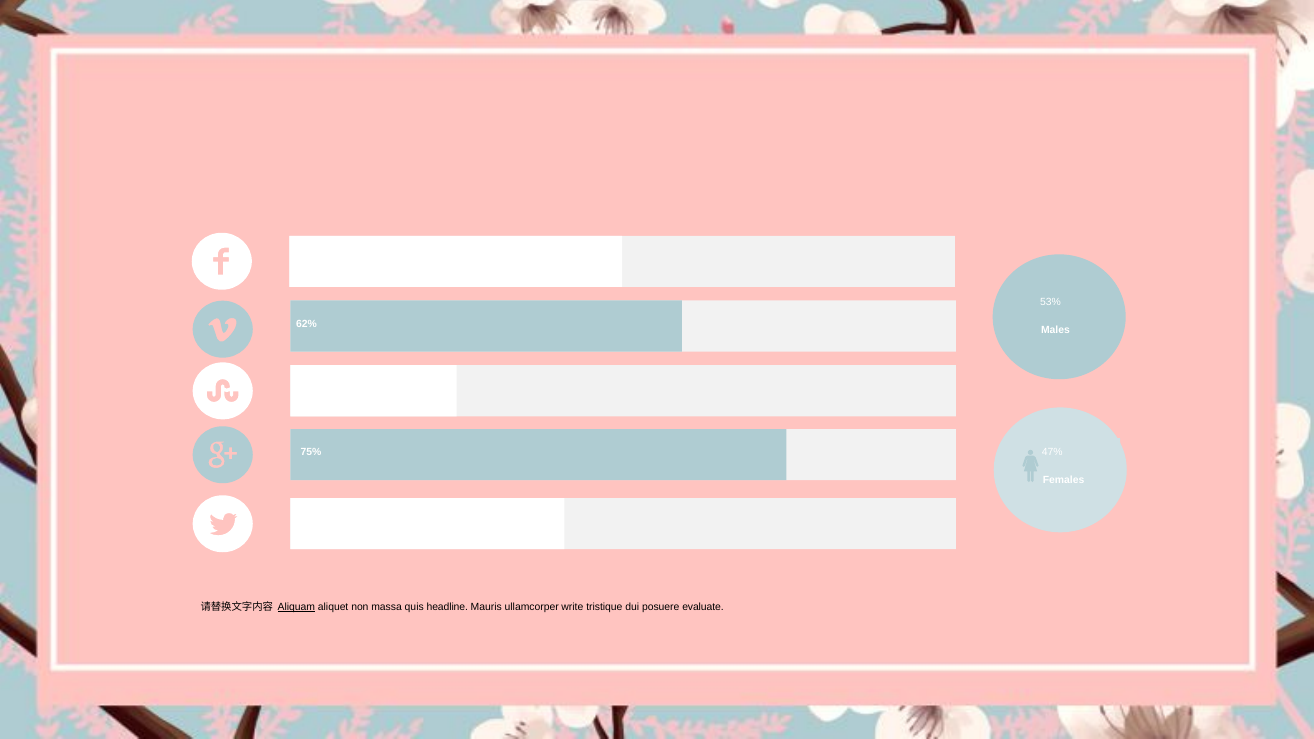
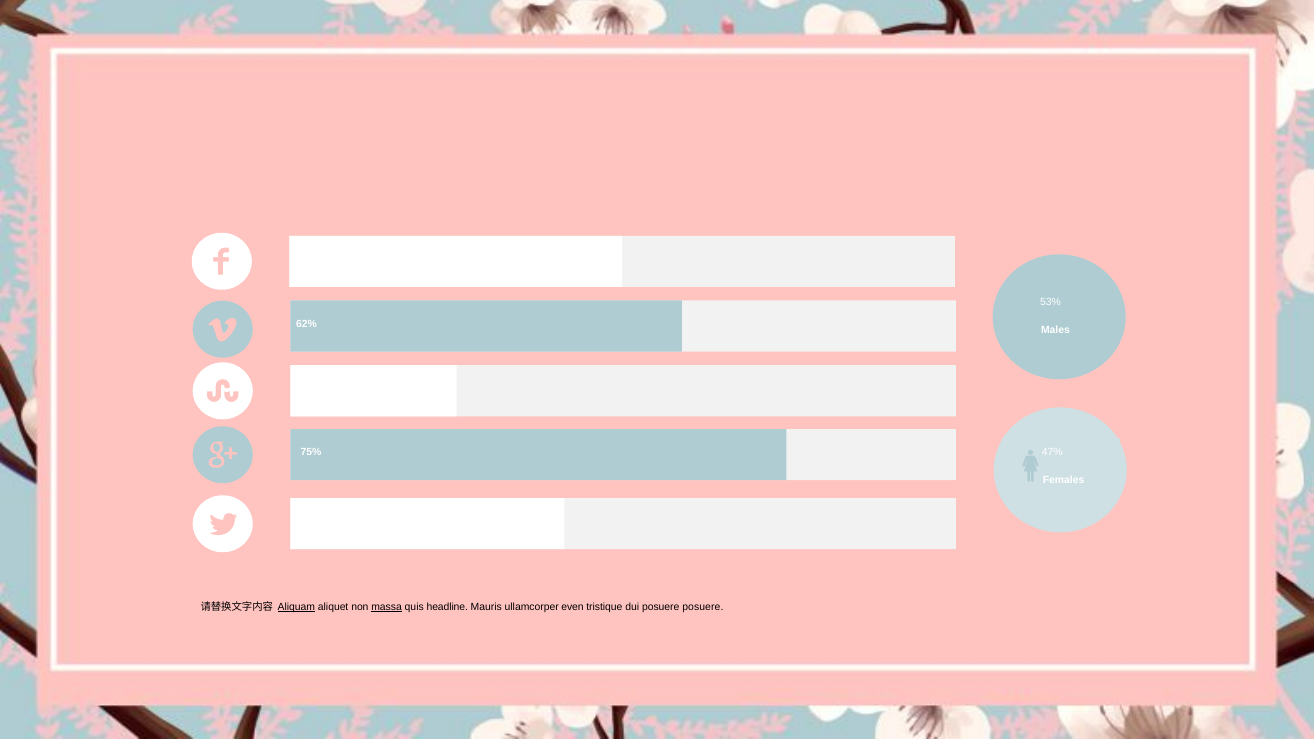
massa underline: none -> present (387, 607)
write: write -> even (572, 607)
posuere evaluate: evaluate -> posuere (703, 607)
